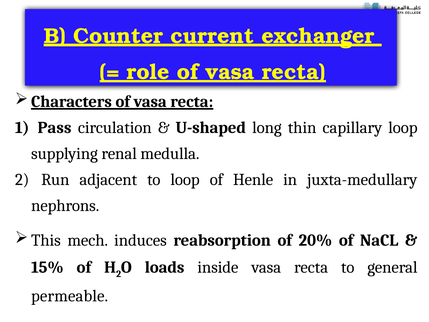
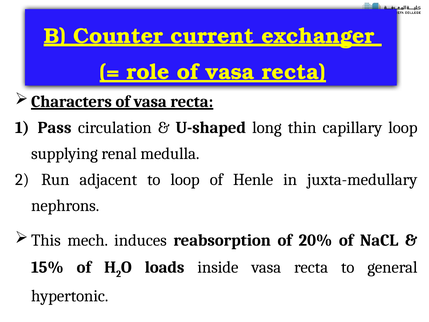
permeable: permeable -> hypertonic (70, 296)
